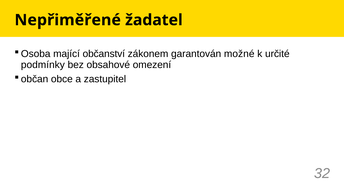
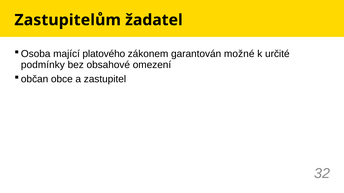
Nepřiměřené: Nepřiměřené -> Zastupitelům (68, 20)
občanství: občanství -> platového (104, 54)
